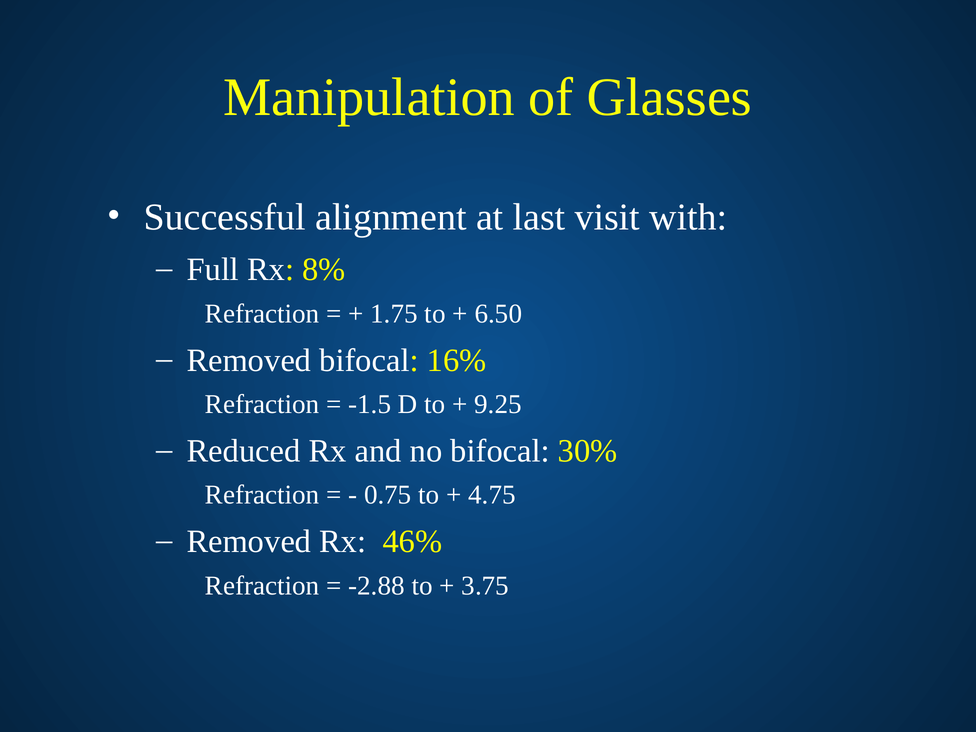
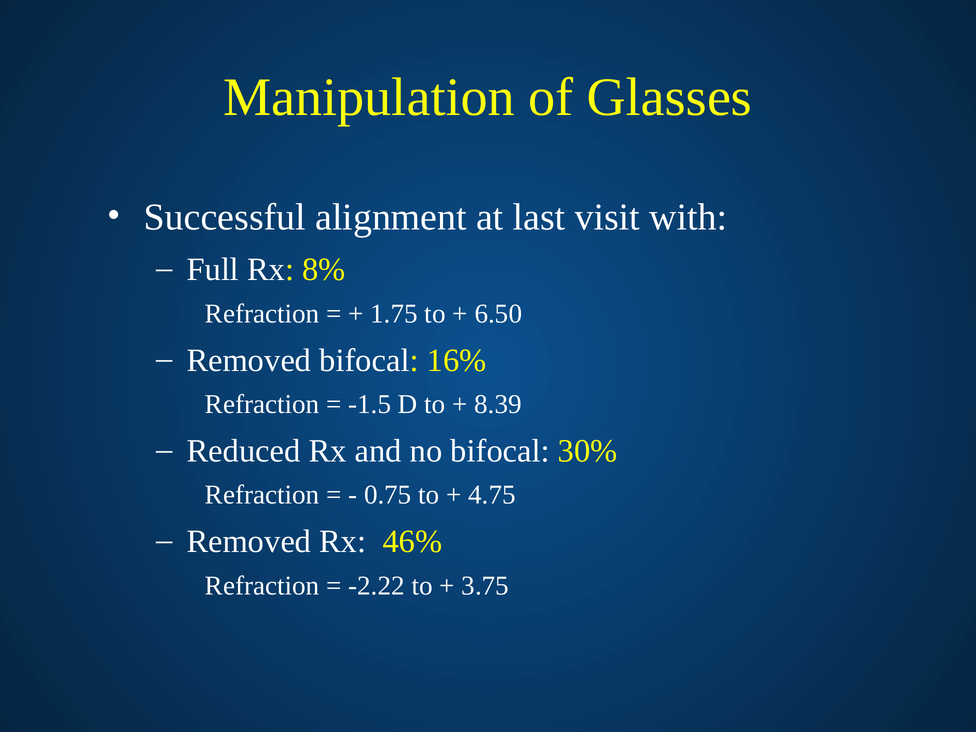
9.25: 9.25 -> 8.39 (498, 404)
-2.88: -2.88 -> -2.22 (377, 586)
